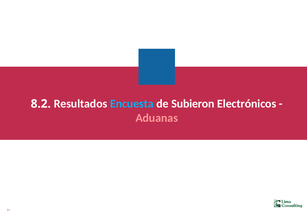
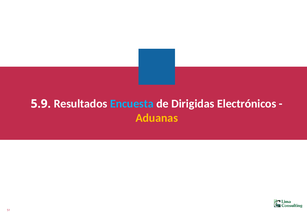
8.2: 8.2 -> 5.9 (41, 104)
Subieron: Subieron -> Dirigidas (193, 104)
Aduanas colour: pink -> yellow (157, 118)
